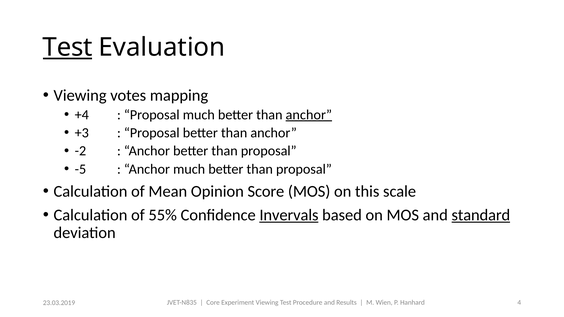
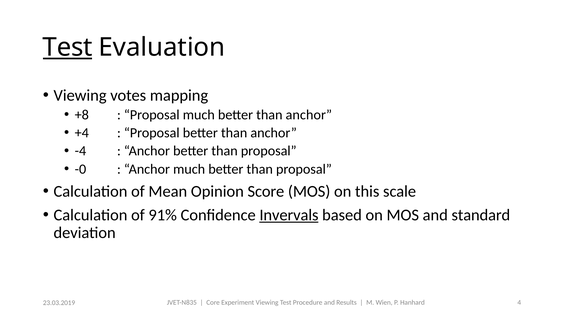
+4: +4 -> +8 (82, 115)
anchor underline: present -> none (309, 115)
+3: +3 -> +4 (82, 133)
-2: -2 -> -4 (80, 151)
-5: -5 -> -0 (80, 169)
55%: 55% -> 91% (163, 215)
standard underline: present -> none (481, 215)
